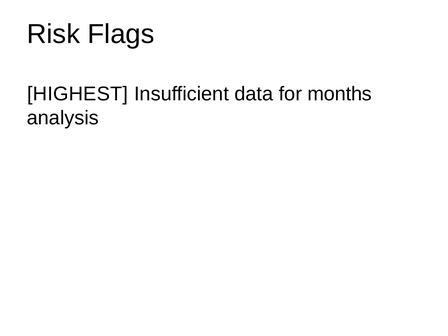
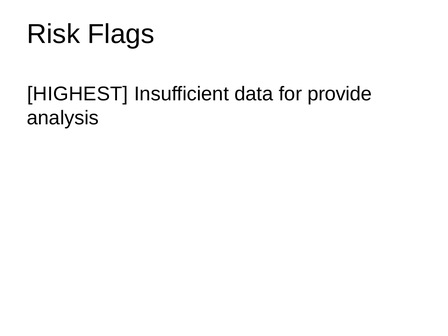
months: months -> provide (340, 94)
